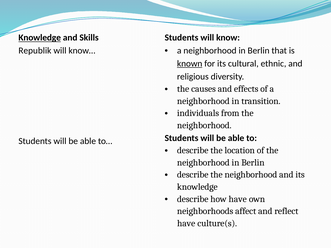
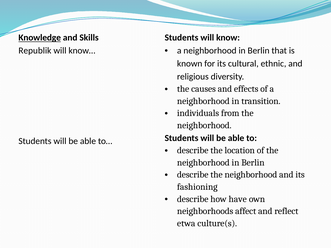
known underline: present -> none (190, 64)
knowledge: knowledge -> fashioning (197, 187)
have: have -> etwa (186, 224)
